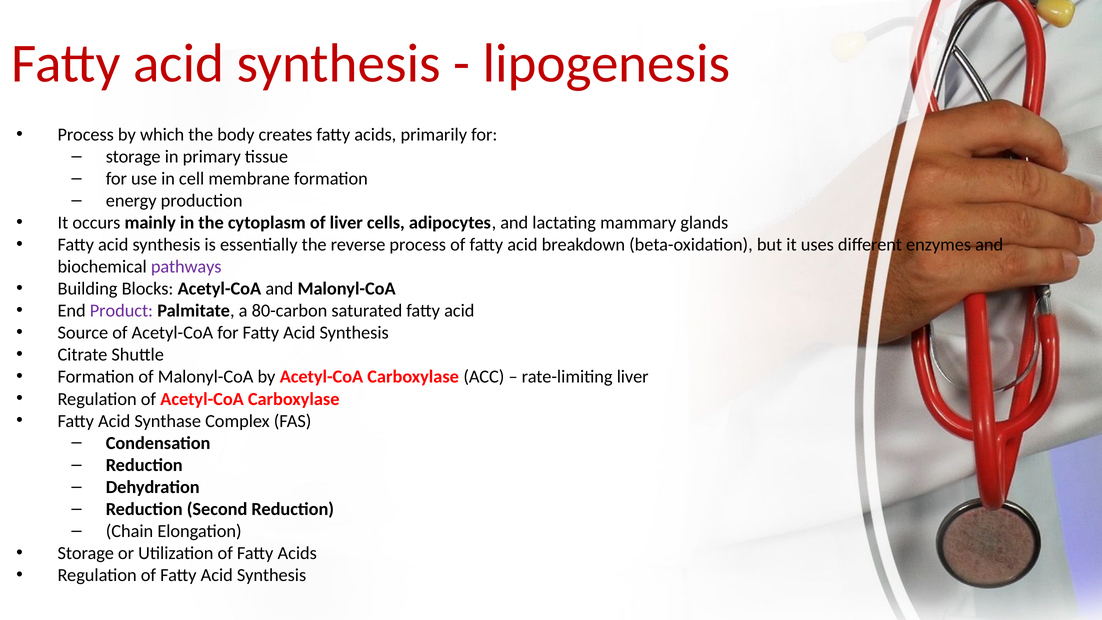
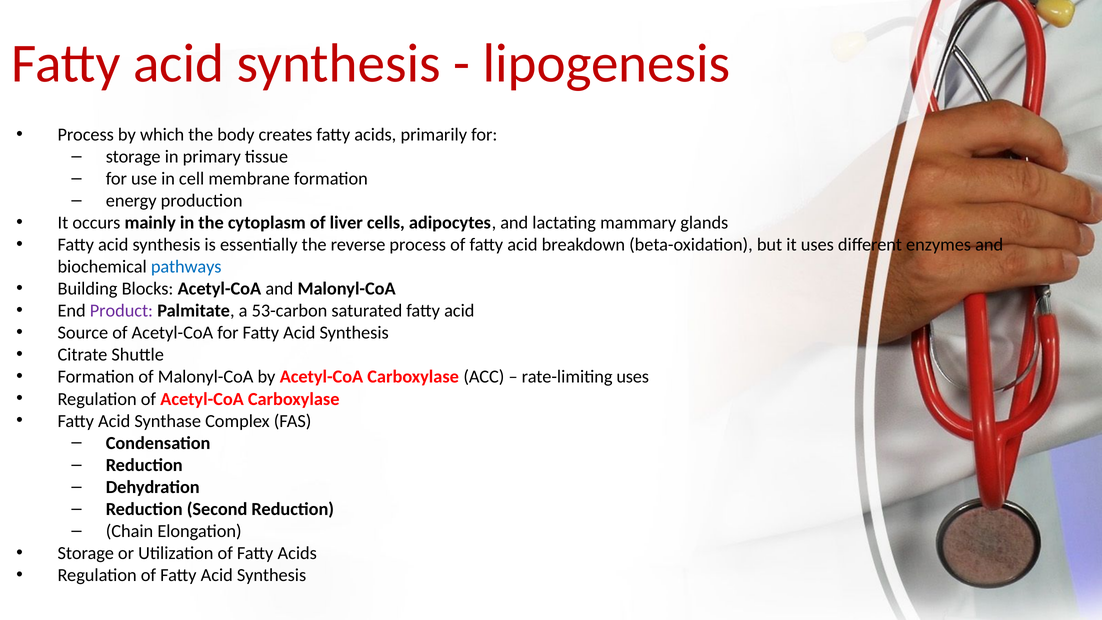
pathways colour: purple -> blue (186, 267)
80-carbon: 80-carbon -> 53-carbon (289, 311)
rate-limiting liver: liver -> uses (633, 377)
